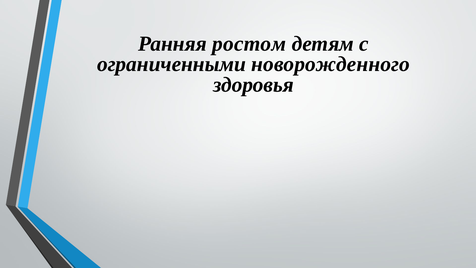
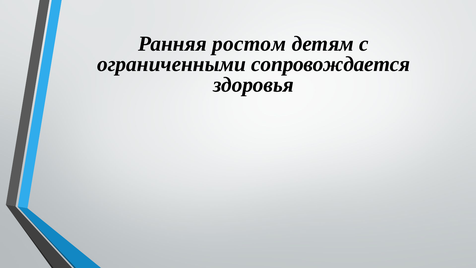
новорожденного: новорожденного -> сопровождается (331, 64)
